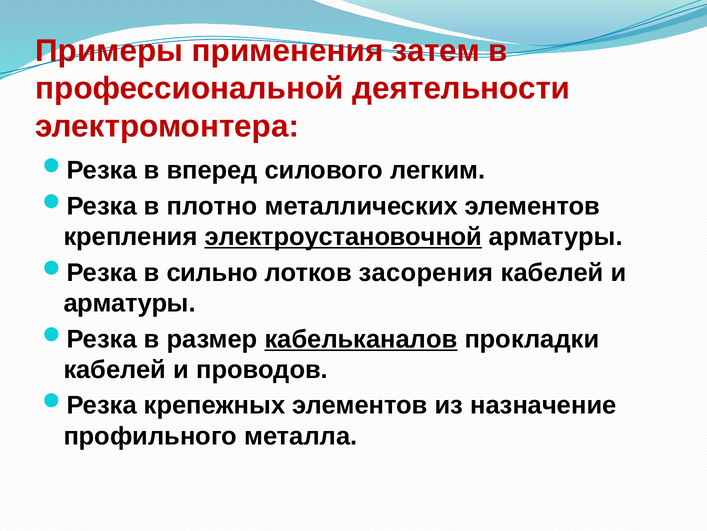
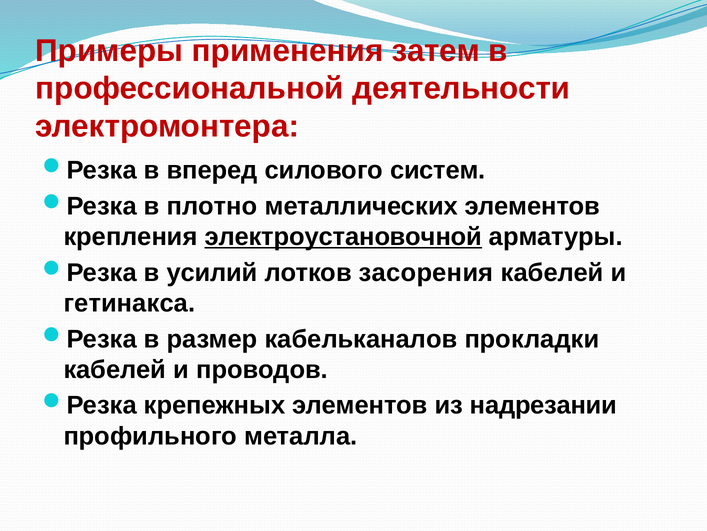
легким: легким -> систем (438, 170)
сильно: сильно -> усилий (212, 272)
арматуры: арматуры -> гетинакса (129, 303)
кабельканалов underline: present -> none (361, 339)
назначение: назначение -> надрезании (543, 405)
